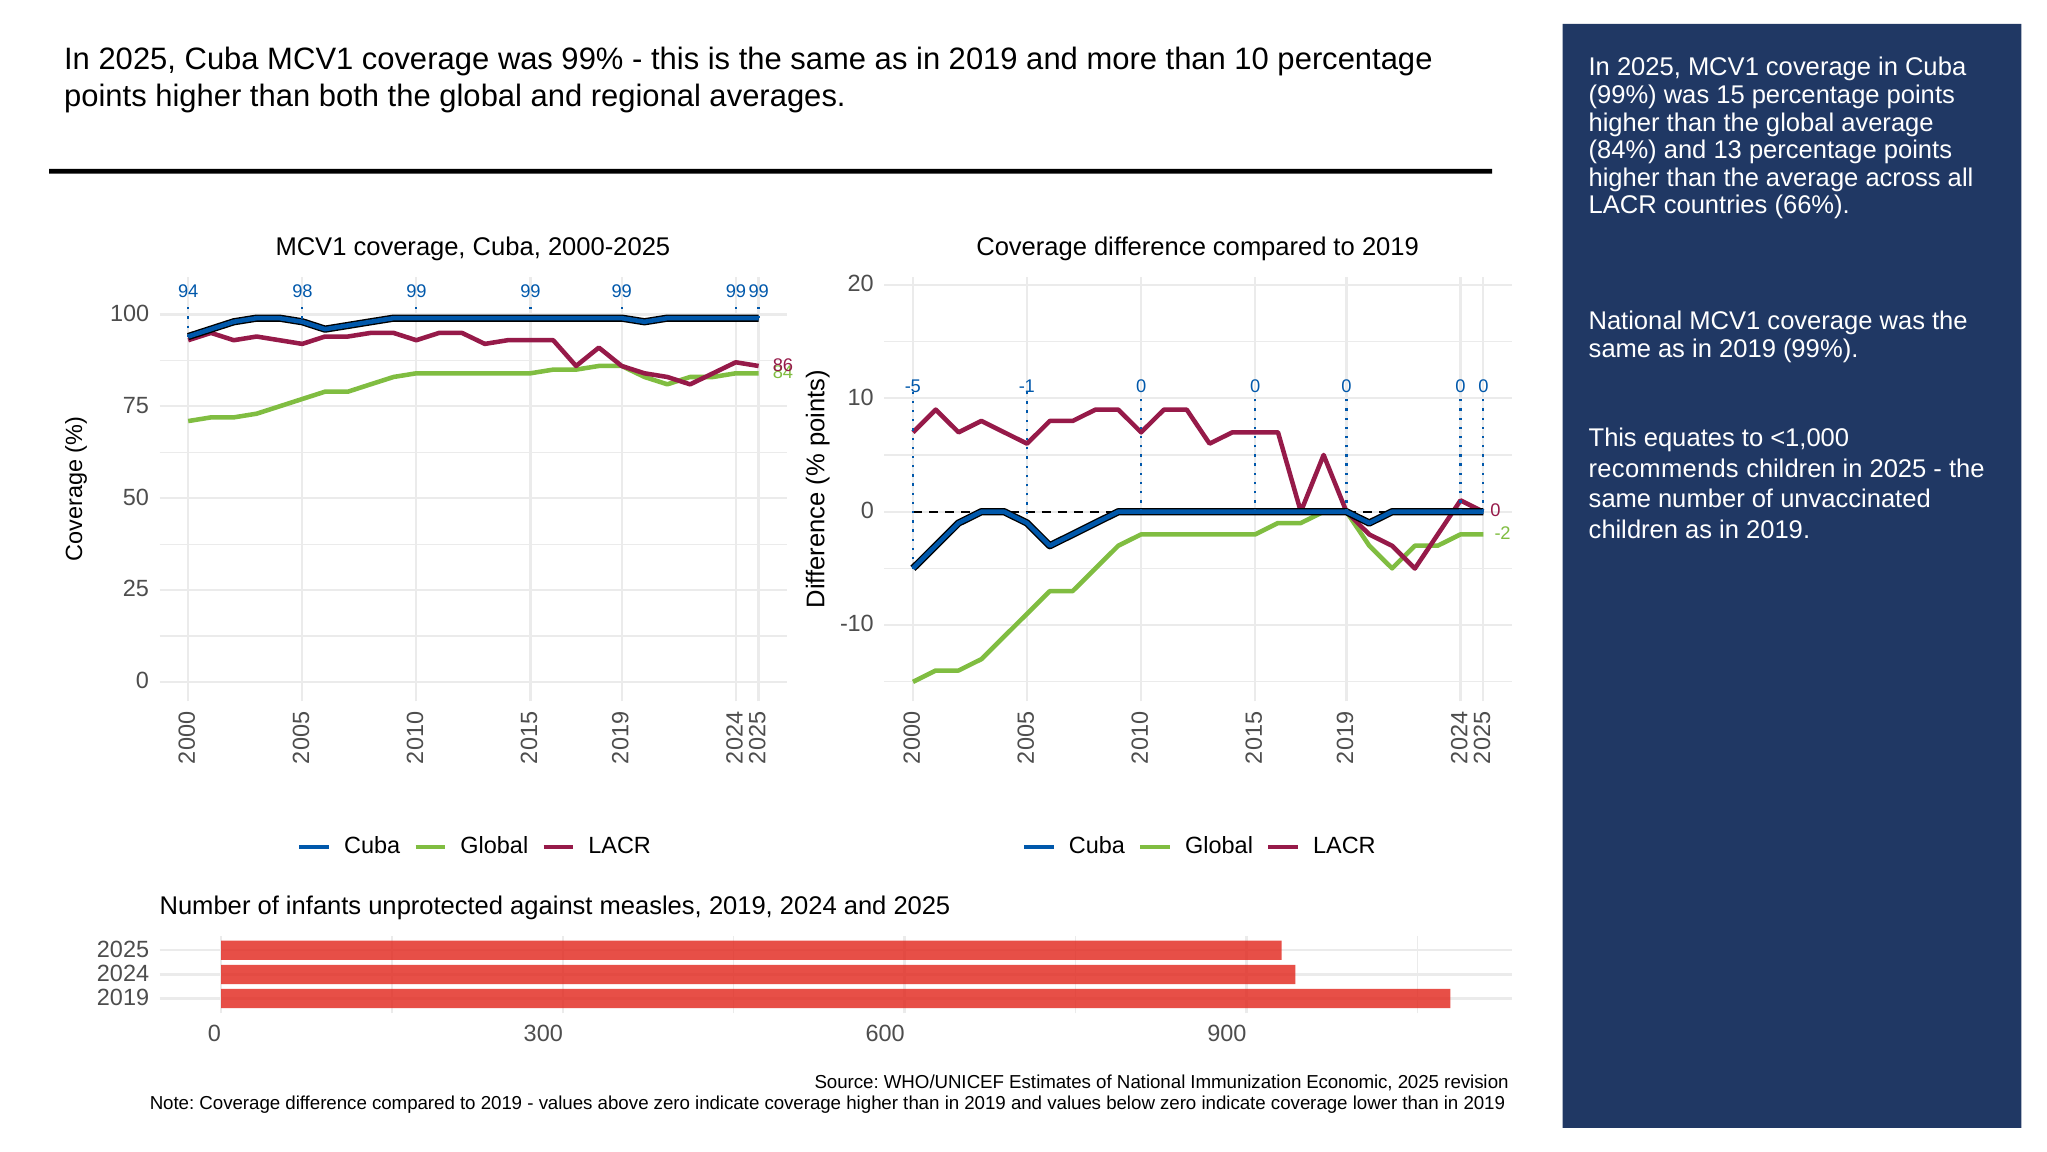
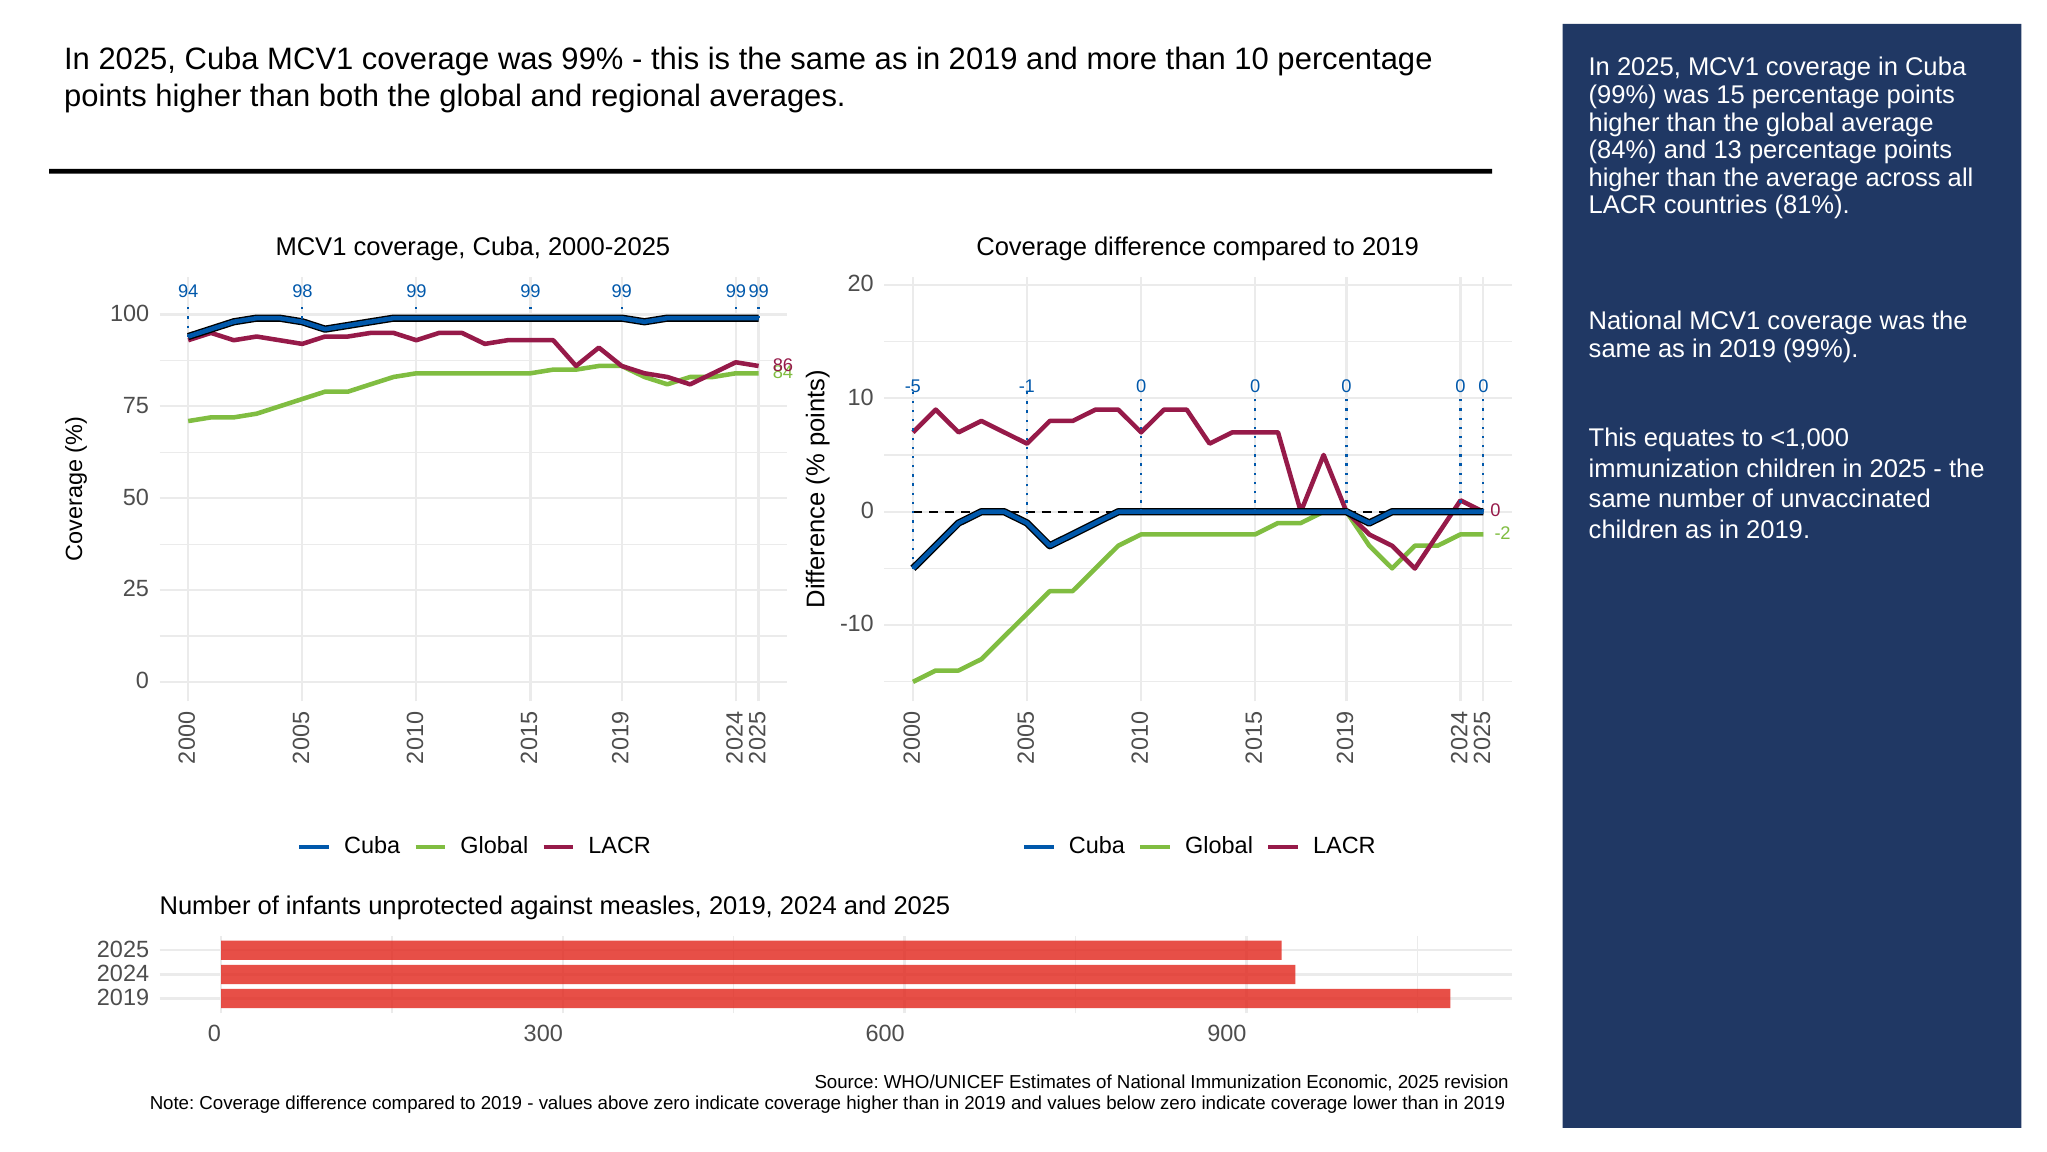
66%: 66% -> 81% (1812, 205)
recommends: recommends -> immunization (1664, 468)
